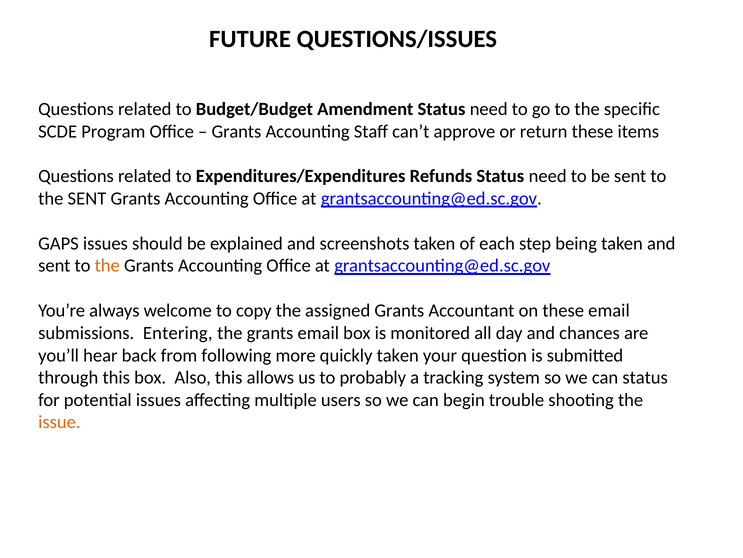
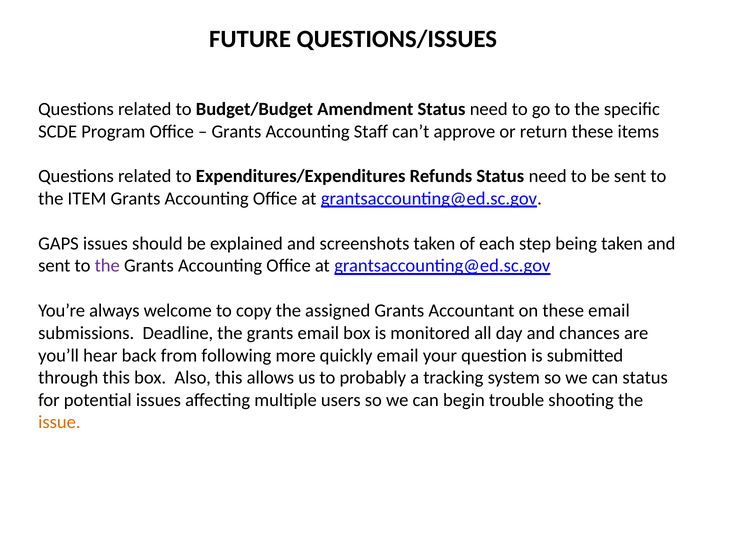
the SENT: SENT -> ITEM (87, 198)
the colour: orange -> purple (107, 265)
Entering: Entering -> Deadline (178, 333)
quickly taken: taken -> email (398, 355)
